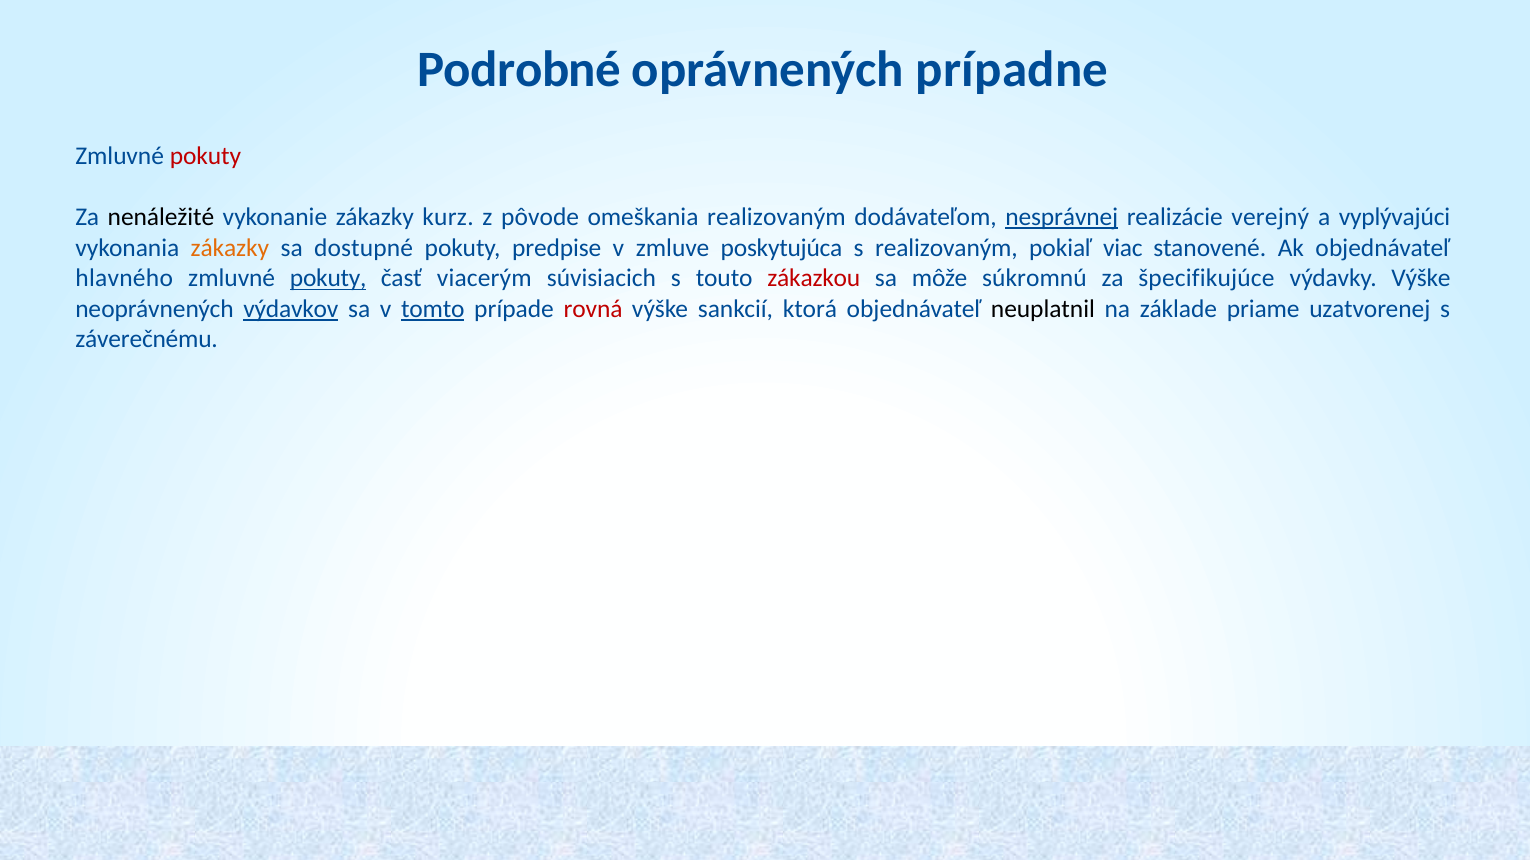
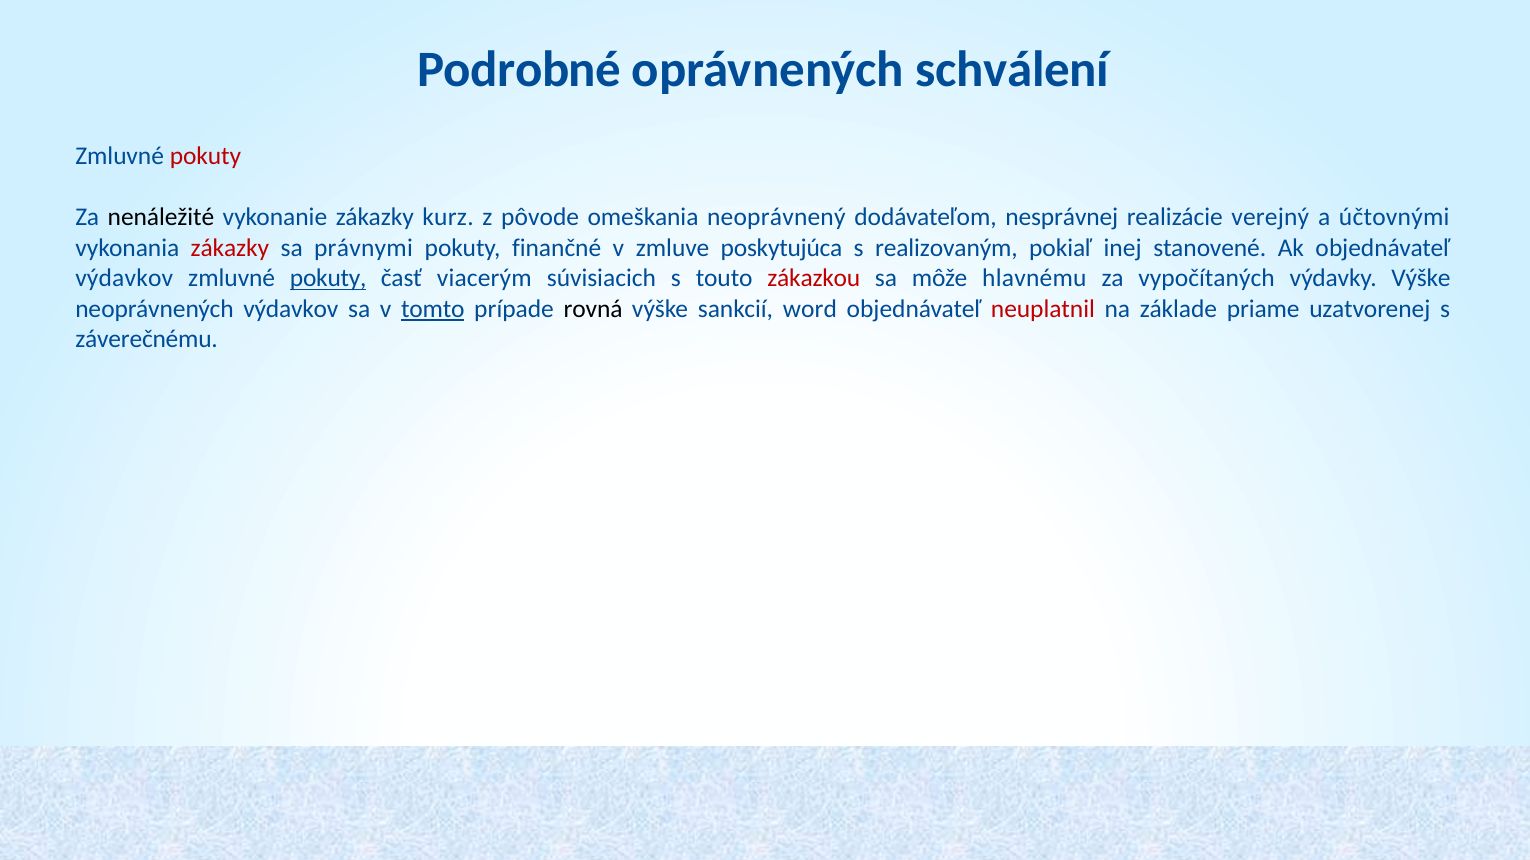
prípadne: prípadne -> schválení (1012, 70)
omeškania realizovaným: realizovaným -> neoprávnený (776, 217)
nesprávnej underline: present -> none (1062, 217)
vyplývajúci: vyplývajúci -> účtovnými (1394, 217)
zákazky colour: orange -> red (230, 248)
dostupné: dostupné -> právnymi (363, 248)
predpise: predpise -> finančné (557, 248)
viac: viac -> inej (1123, 248)
hlavného: hlavného -> výdavkov (124, 279)
súkromnú: súkromnú -> hlavnému (1034, 279)
špecifikujúce: špecifikujúce -> vypočítaných (1207, 279)
výdavkov underline: present -> none (291, 309)
rovná colour: red -> black (593, 309)
ktorá: ktorá -> word (810, 309)
neuplatnil colour: black -> red (1043, 309)
